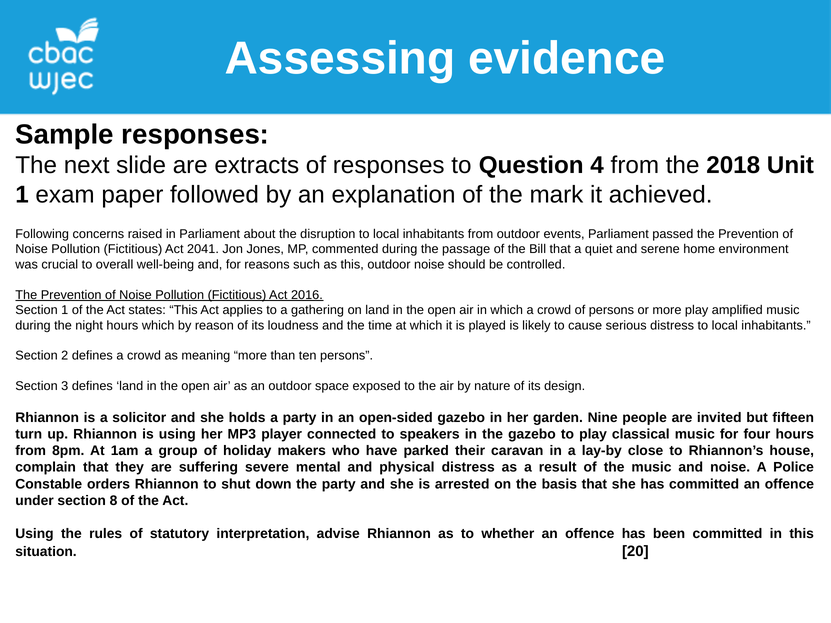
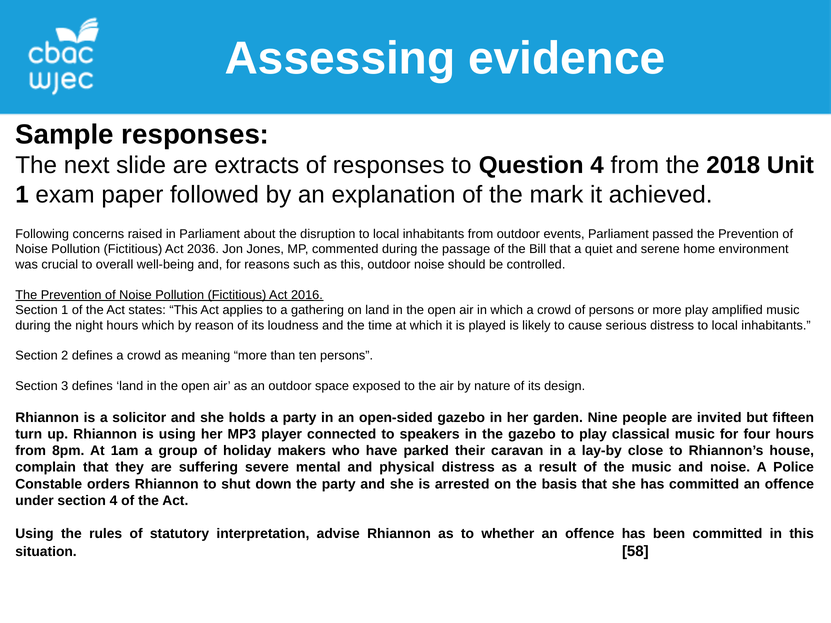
2041: 2041 -> 2036 (203, 249)
section 8: 8 -> 4 (114, 501)
20: 20 -> 58 (635, 551)
